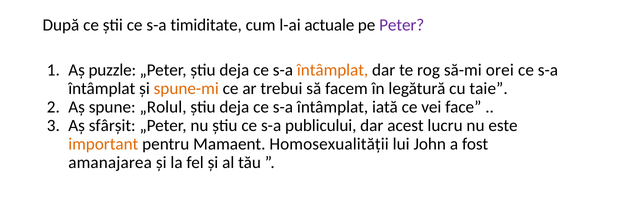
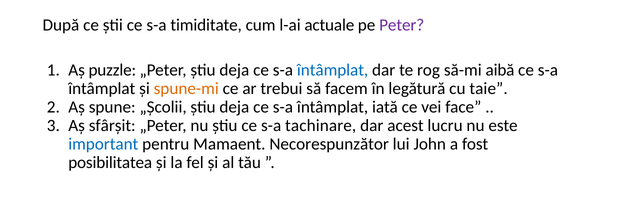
întâmplat colour: orange -> blue (333, 70)
orei: orei -> aibă (500, 70)
„Rolul: „Rolul -> „Școlii (163, 107)
publicului: publicului -> tachinare (321, 126)
important colour: orange -> blue (103, 144)
Homosexualității: Homosexualității -> Necorespunzător (329, 144)
amanajarea: amanajarea -> posibilitatea (110, 163)
